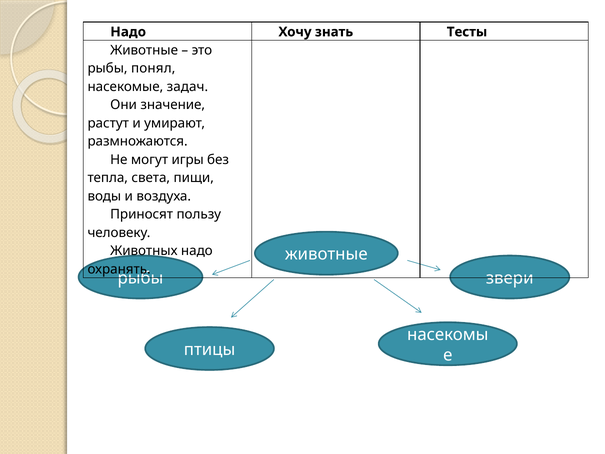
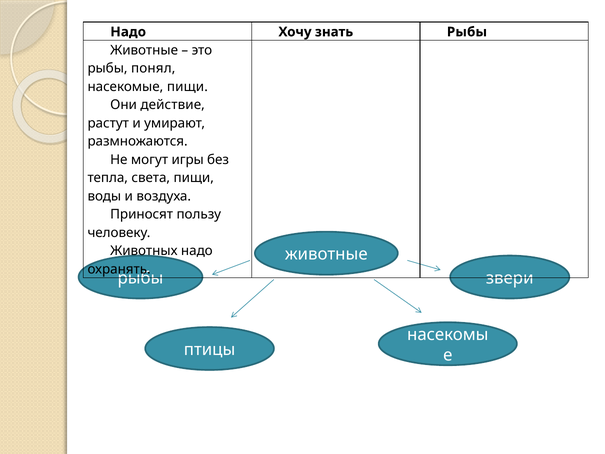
знать Тесты: Тесты -> Рыбы (467, 32)
насекомые задач: задач -> пищи (187, 87)
значение: значение -> действие (173, 105)
